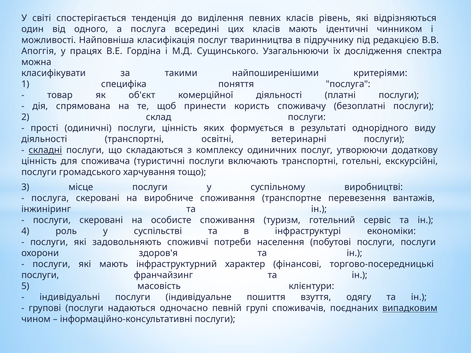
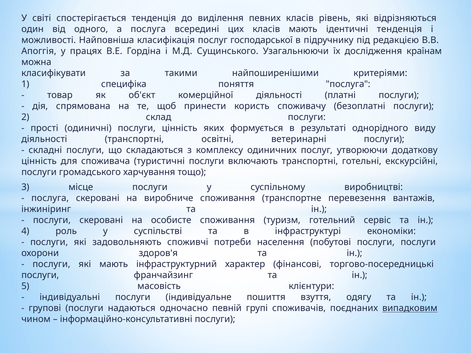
ідентичні чинником: чинником -> тенденція (399, 29)
тваринництва: тваринництва -> господарської (262, 40)
спектра: спектра -> країнам (424, 51)
складні underline: present -> none (45, 150)
